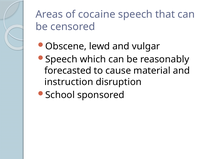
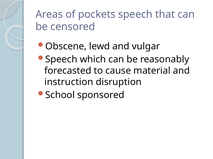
cocaine: cocaine -> pockets (97, 14)
